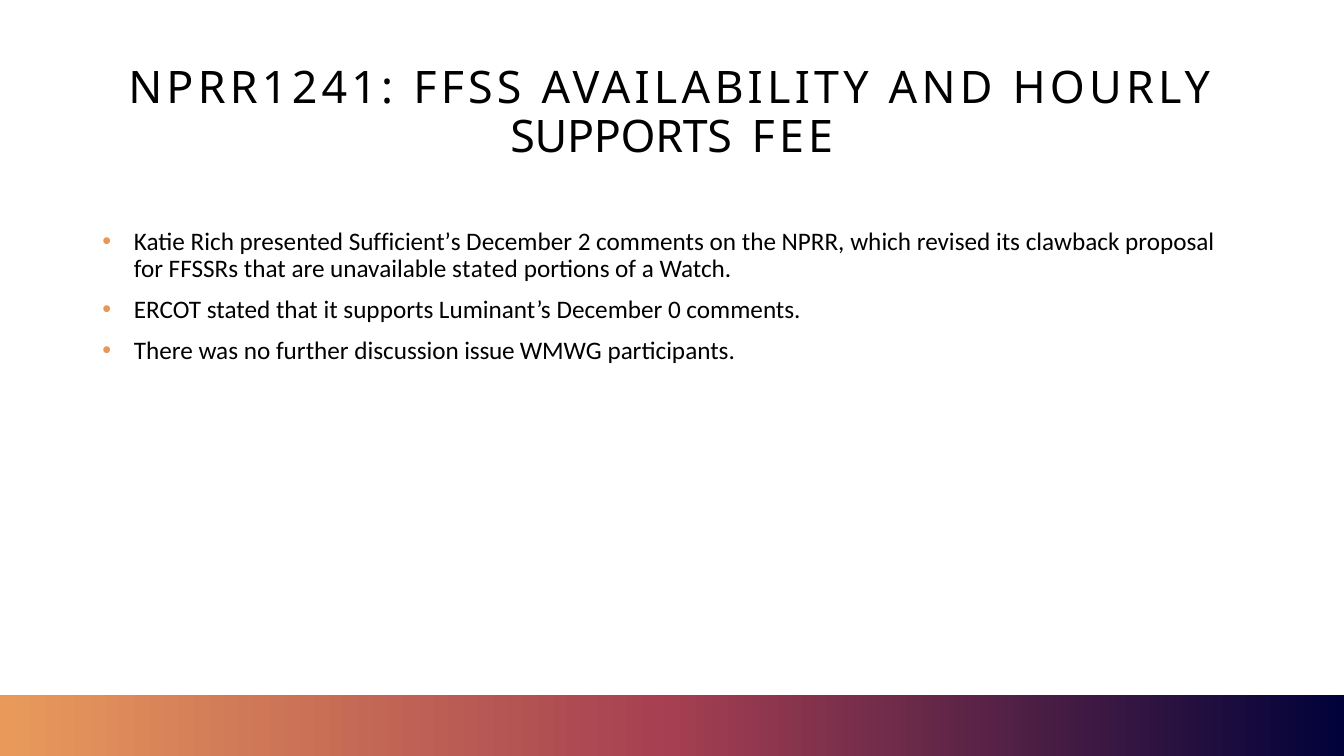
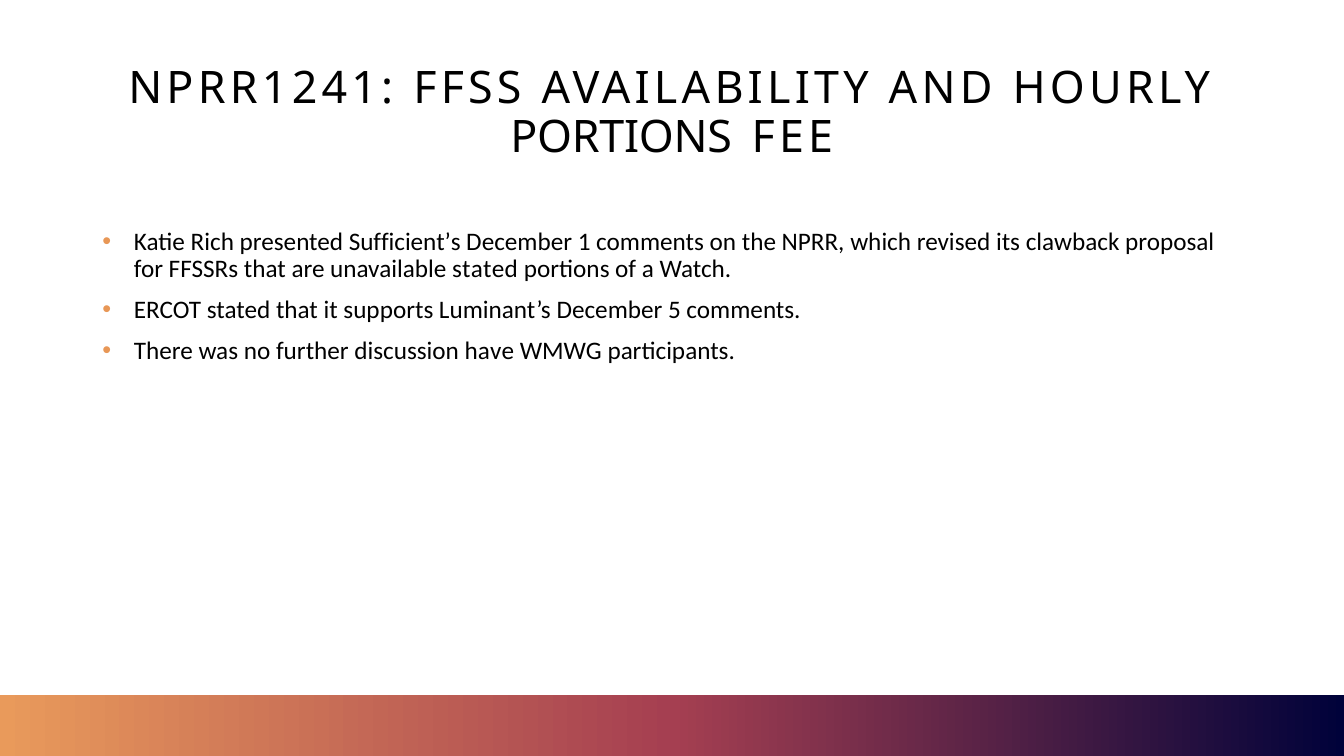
SUPPORTS: SUPPORTS -> PORTIONS (621, 137)
2: 2 -> 1 (584, 242)
0: 0 -> 5 (674, 310)
issue: issue -> have (489, 351)
